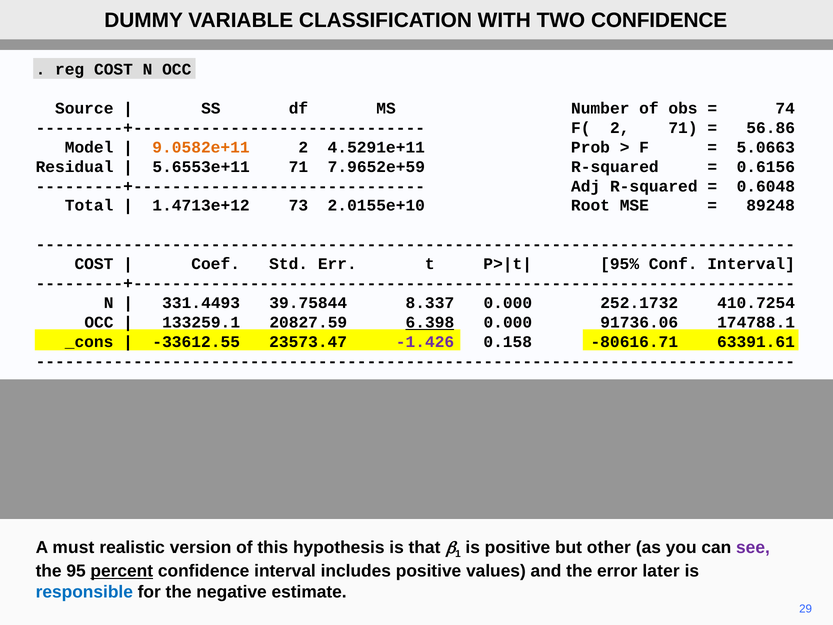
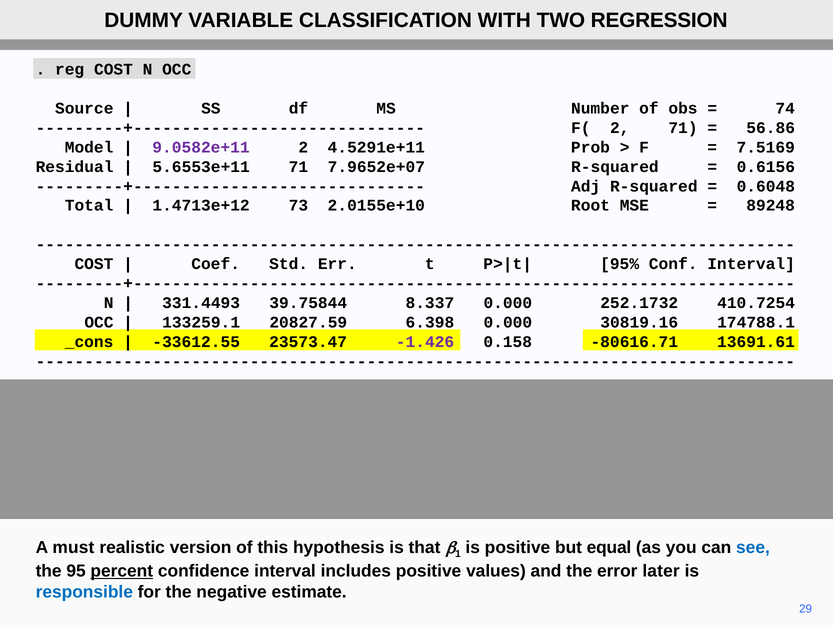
TWO CONFIDENCE: CONFIDENCE -> REGRESSION (659, 20)
9.0582e+11 colour: orange -> purple (201, 147)
5.0663: 5.0663 -> 7.5169 (766, 147)
7.9652e+59: 7.9652e+59 -> 7.9652e+07 (376, 167)
6.398 underline: present -> none (430, 322)
91736.06: 91736.06 -> 30819.16 (639, 322)
63391.61: 63391.61 -> 13691.61 (756, 342)
other: other -> equal (609, 547)
see colour: purple -> blue (753, 547)
